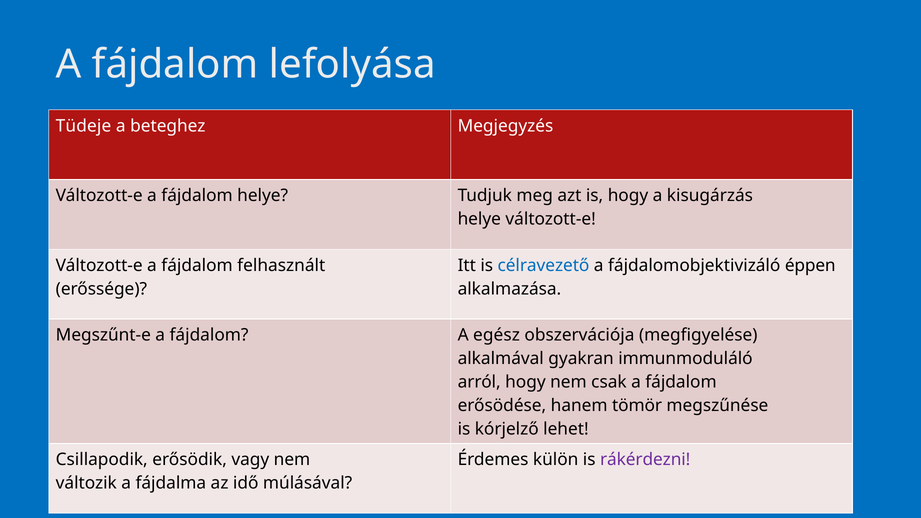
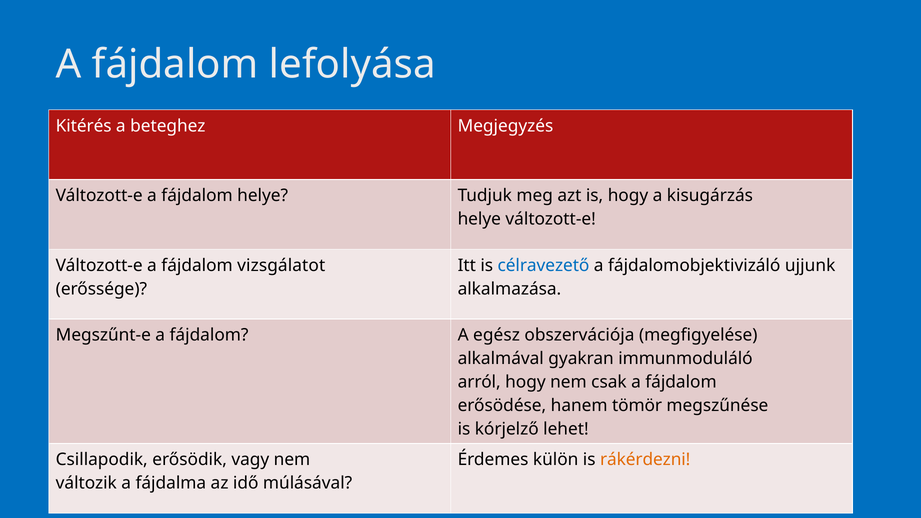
Tüdeje: Tüdeje -> Kitérés (84, 126)
felhasznált: felhasznált -> vizsgálatot (281, 265)
éppen: éppen -> ujjunk (810, 265)
rákérdezni colour: purple -> orange (645, 460)
